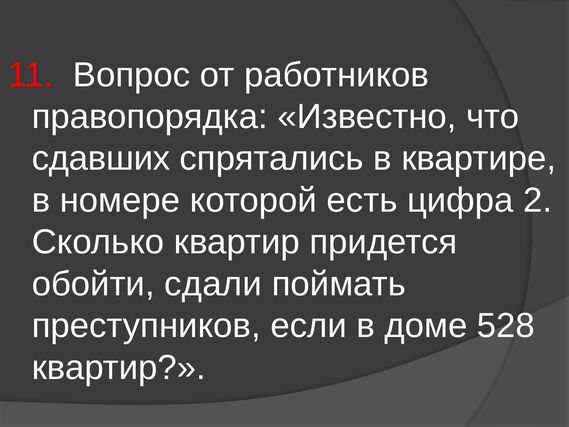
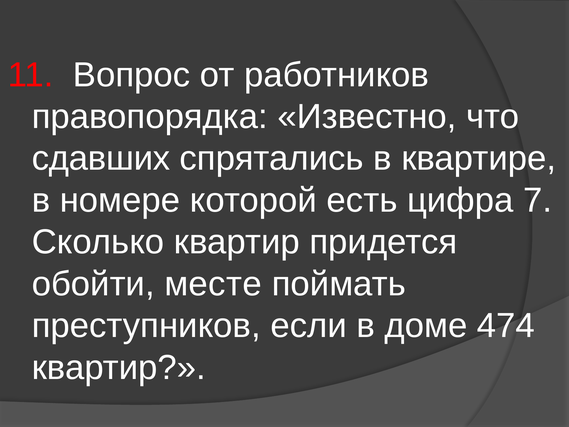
2: 2 -> 7 (538, 200)
сдали: сдали -> месте (213, 284)
528: 528 -> 474 (506, 326)
